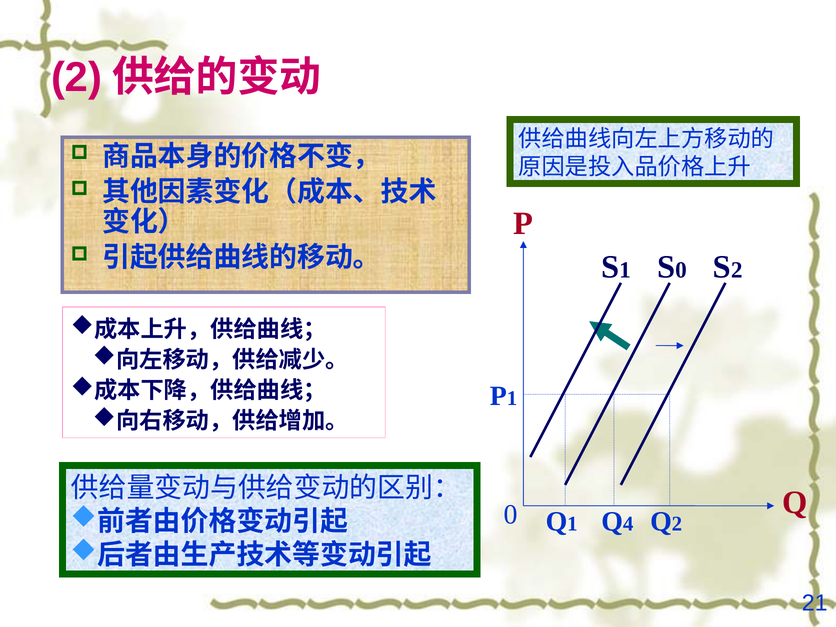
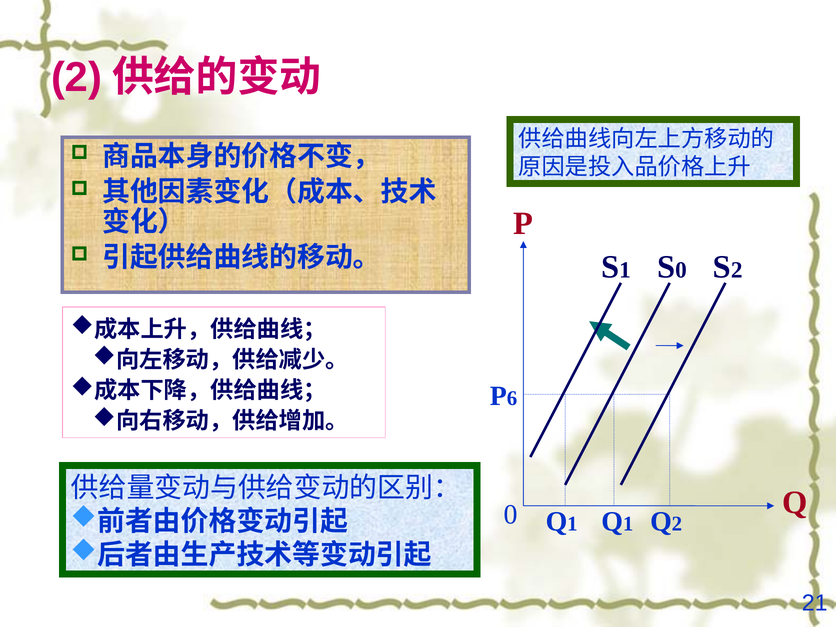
P 1: 1 -> 6 (512, 398)
4: 4 -> 1 (628, 524)
